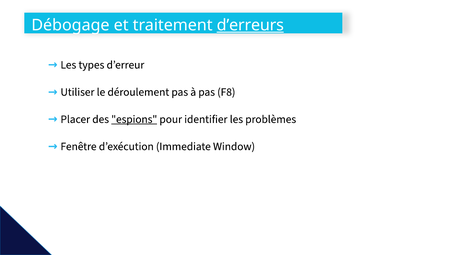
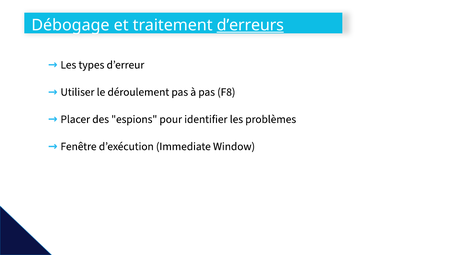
espions underline: present -> none (134, 119)
